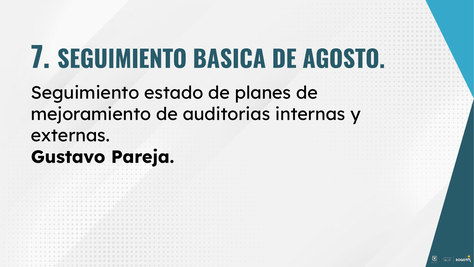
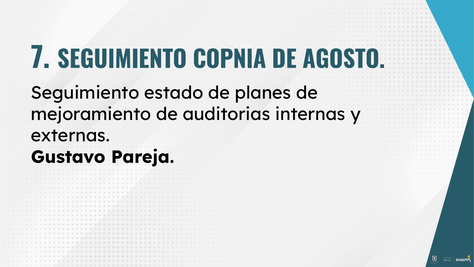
BASICA: BASICA -> COPNIA (229, 60)
